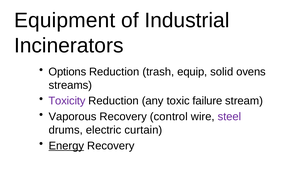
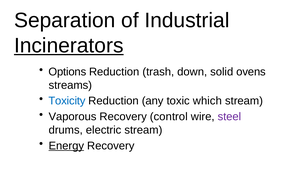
Equipment: Equipment -> Separation (65, 20)
Incinerators underline: none -> present (69, 45)
equip: equip -> down (192, 72)
Toxicity colour: purple -> blue (67, 101)
failure: failure -> which (207, 101)
electric curtain: curtain -> stream (143, 130)
